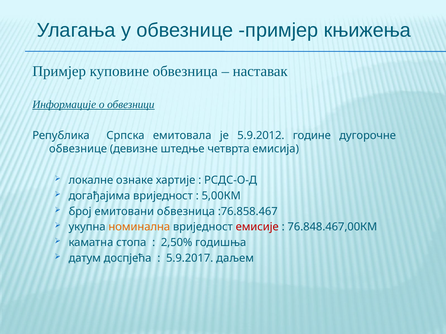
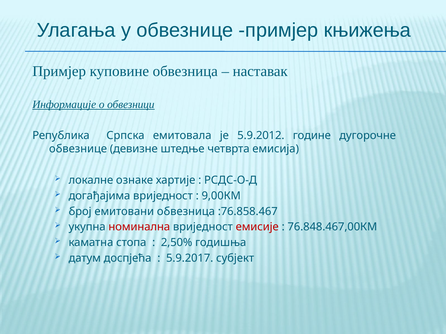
5,00КМ: 5,00КМ -> 9,00КМ (221, 196)
номинална colour: orange -> red (139, 227)
даљем: даљем -> субјект (235, 258)
